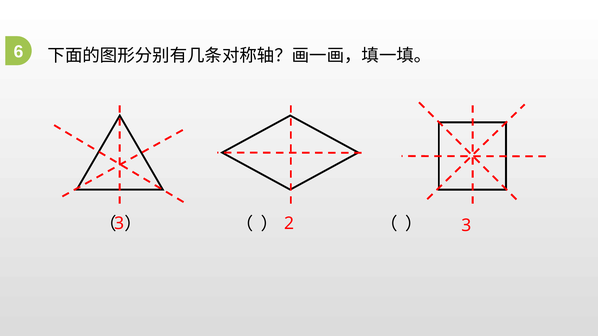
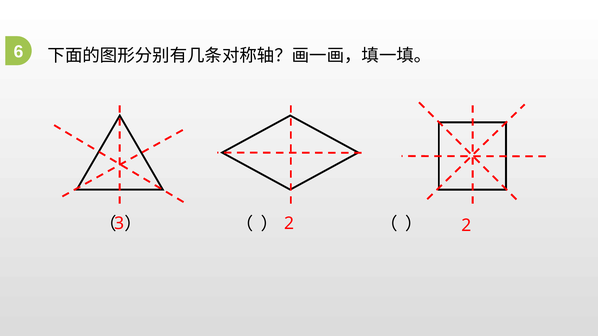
2 3: 3 -> 2 (466, 226)
